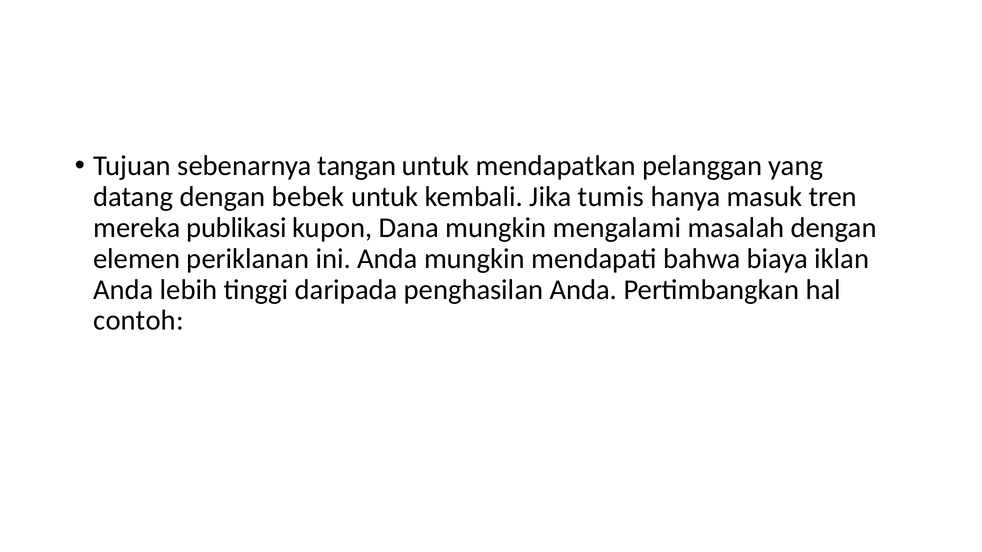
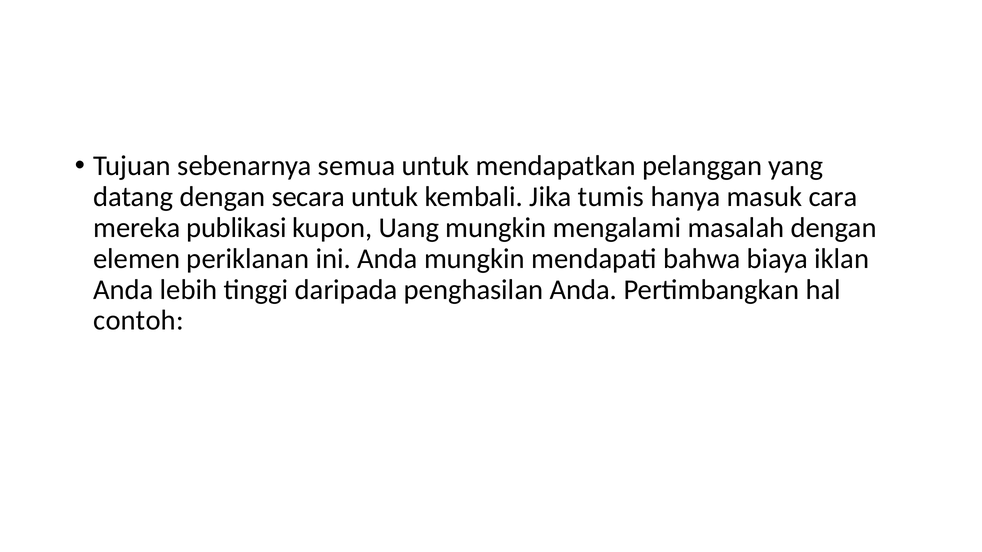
tangan: tangan -> semua (357, 166)
bebek: bebek -> secara (308, 197)
tren: tren -> cara (833, 197)
Dana: Dana -> Uang (409, 228)
